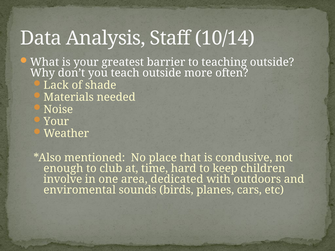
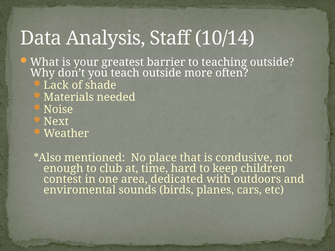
Your: Your -> Next (56, 122)
involve: involve -> contest (63, 179)
